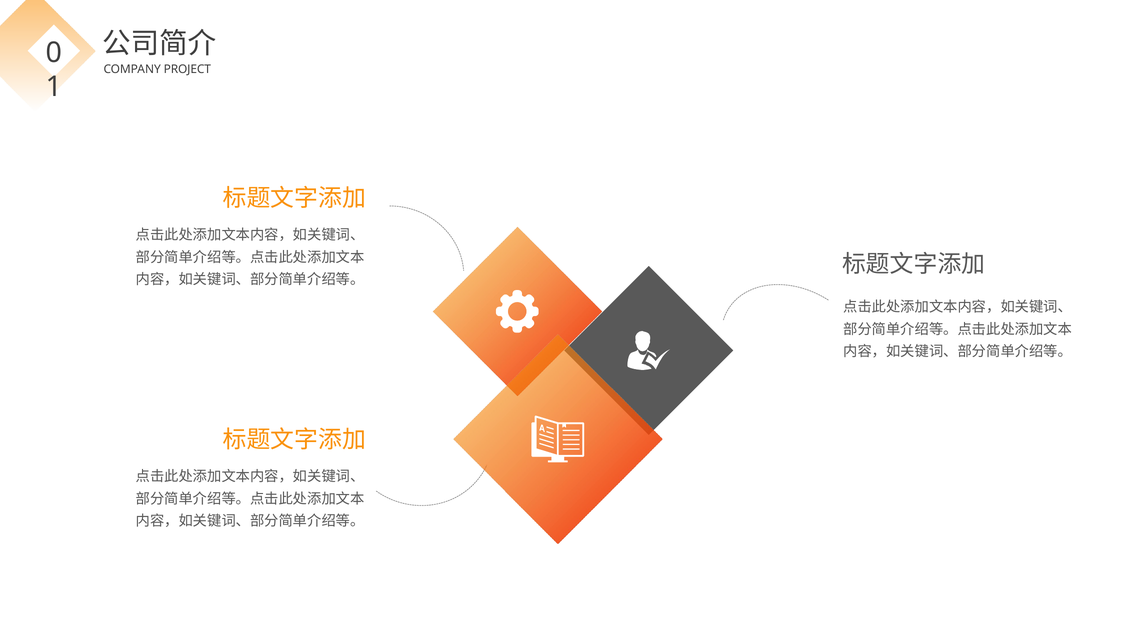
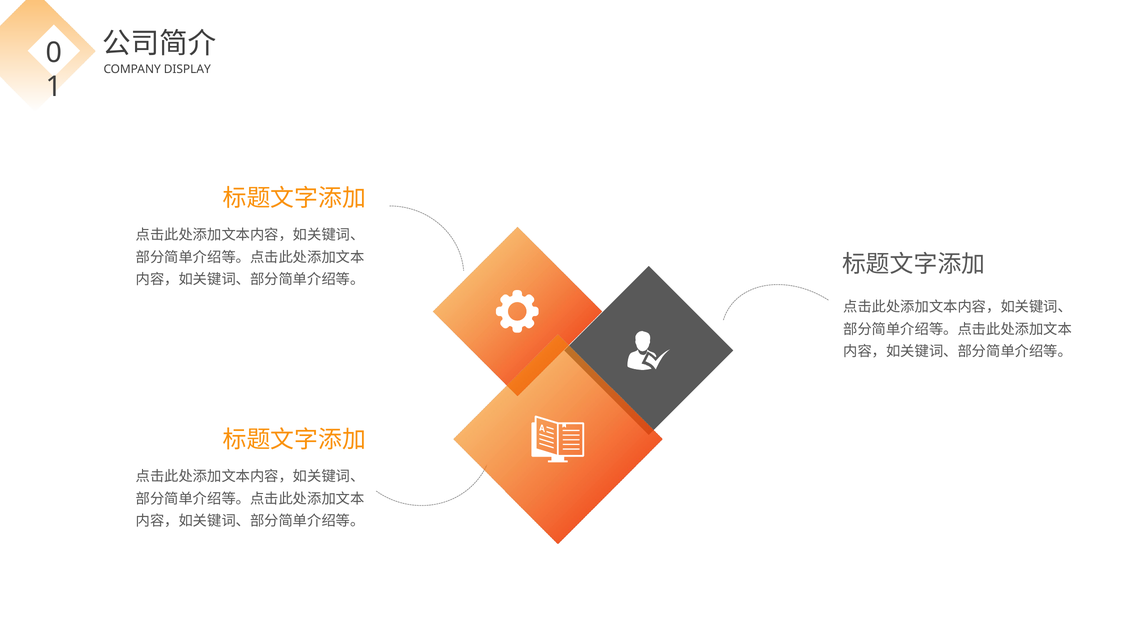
PROJECT: PROJECT -> DISPLAY (187, 69)
